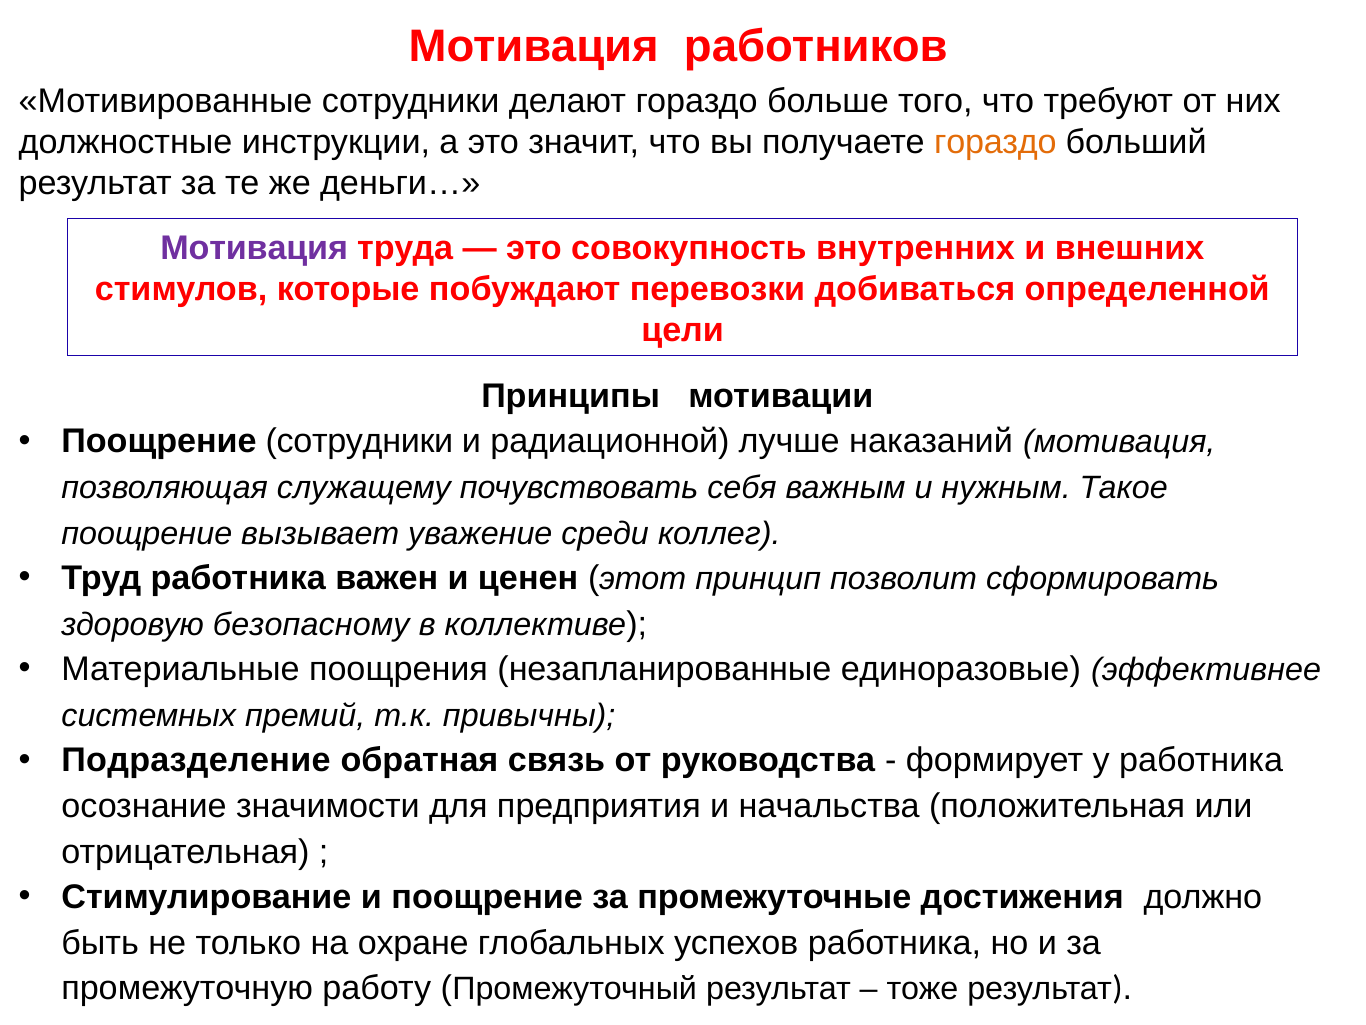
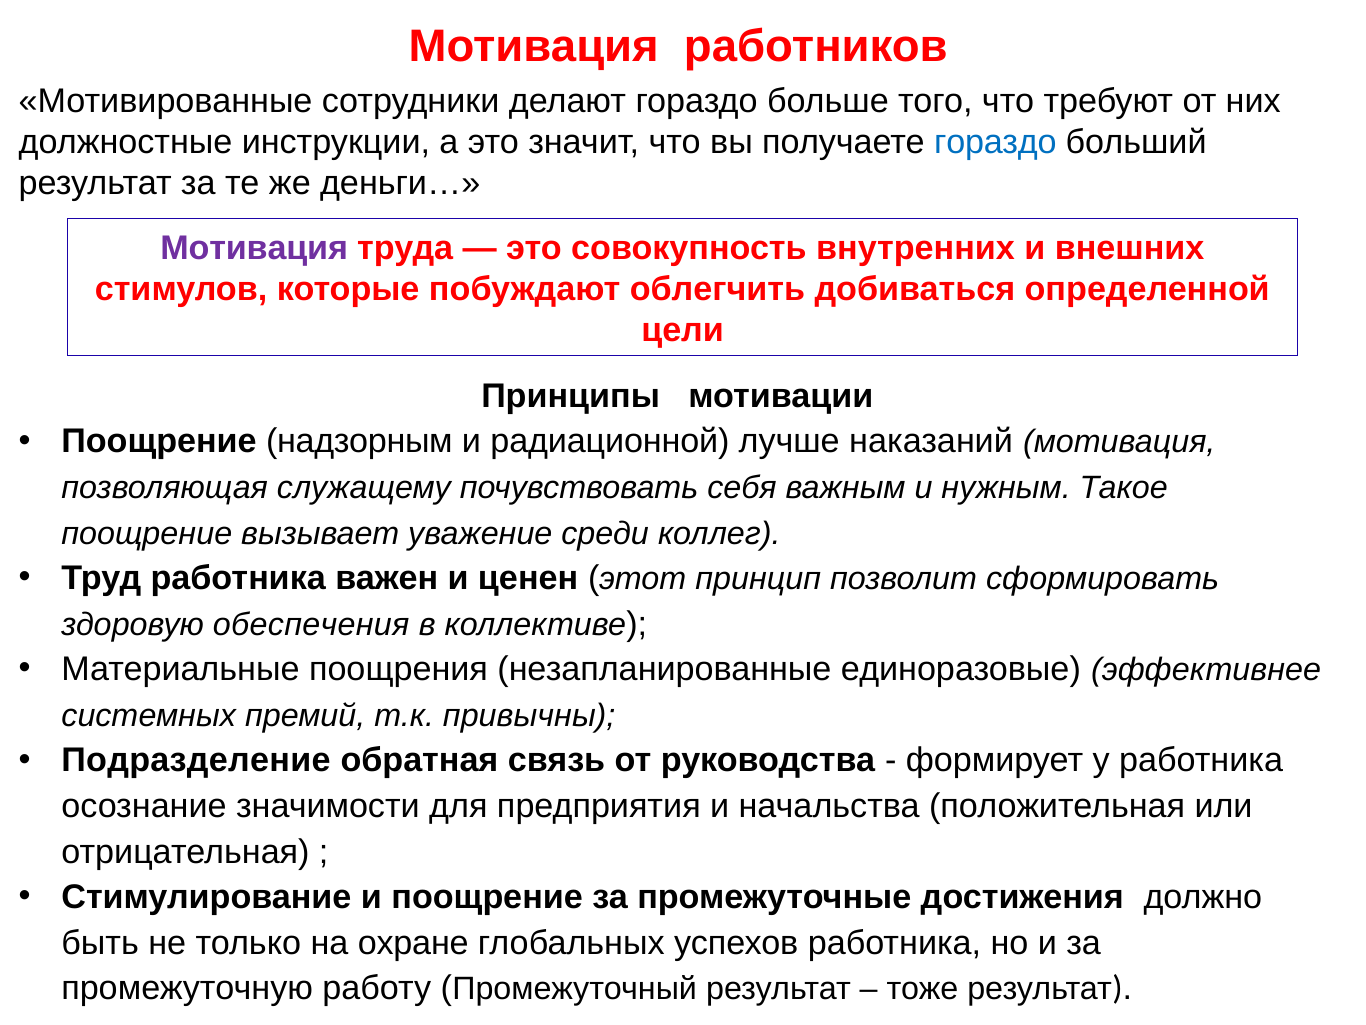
гораздо colour: orange -> blue (995, 142)
перевозки: перевозки -> облегчить (717, 289)
Поощрение сотрудники: сотрудники -> надзорным (359, 441)
безопасному: безопасному -> обеспечения (311, 624)
